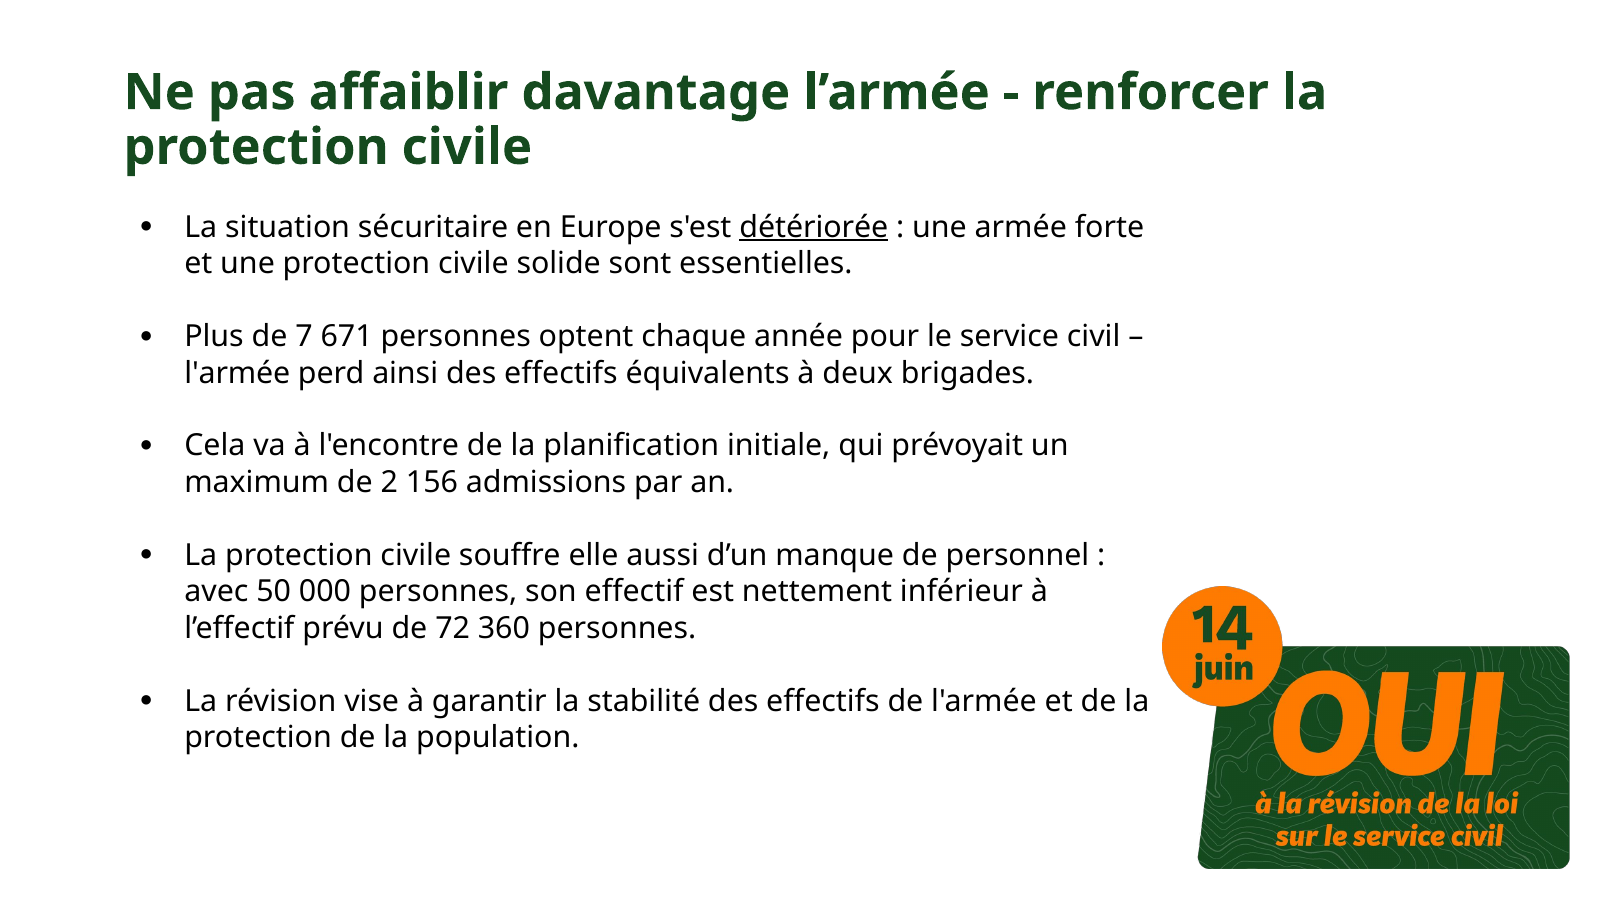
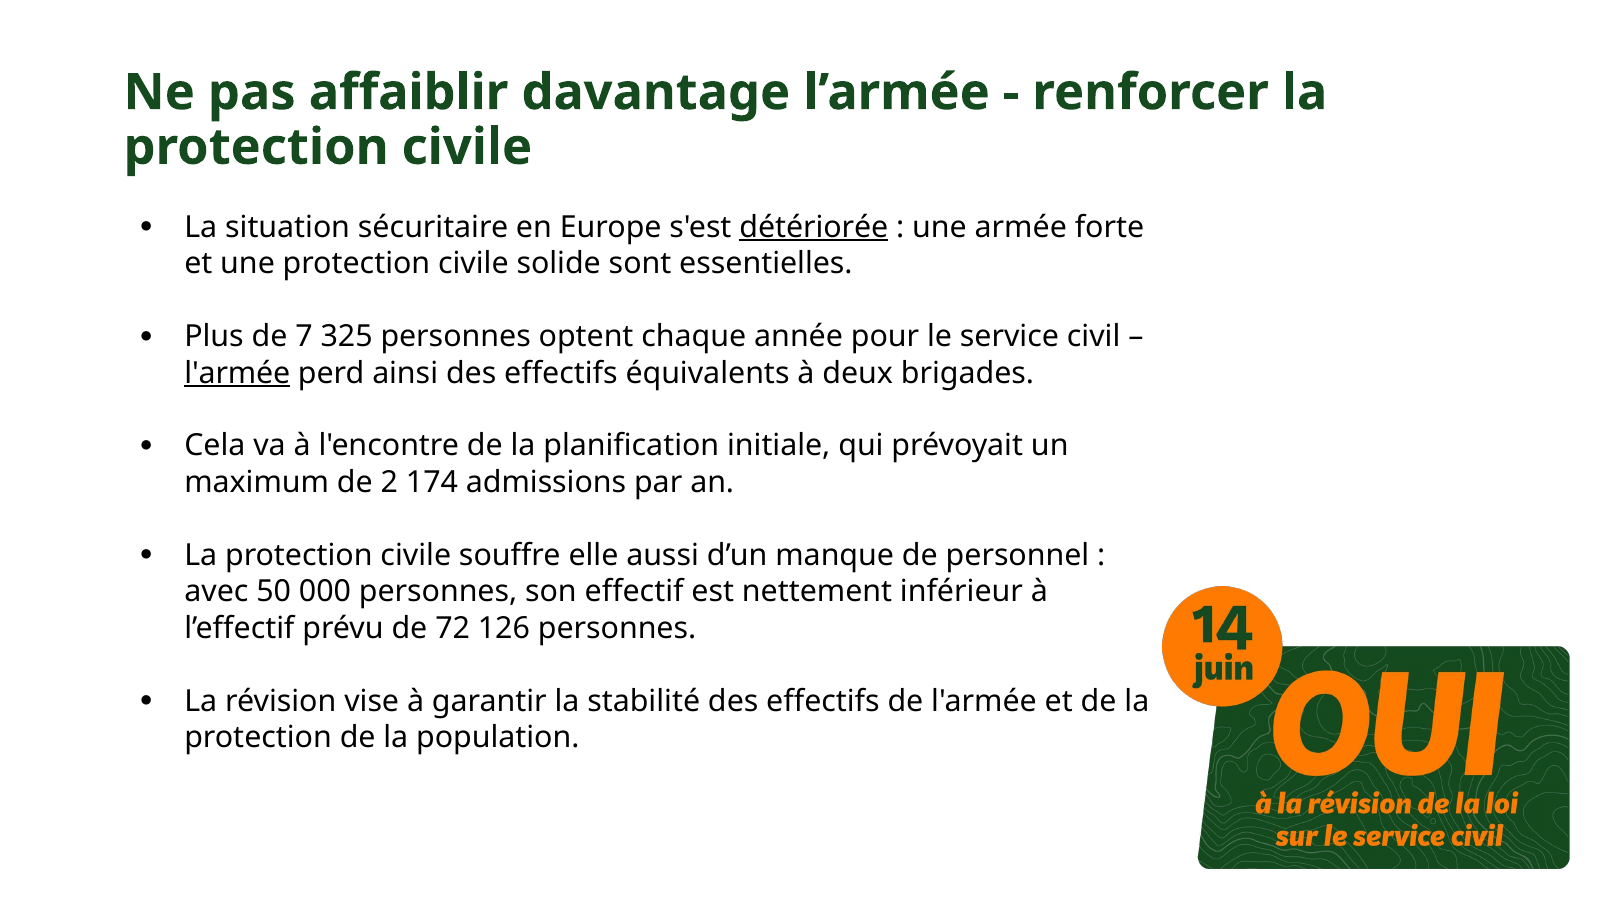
671: 671 -> 325 (347, 337)
l'armée underline: none -> present (237, 373)
156: 156 -> 174 (432, 482)
360: 360 -> 126 (504, 628)
